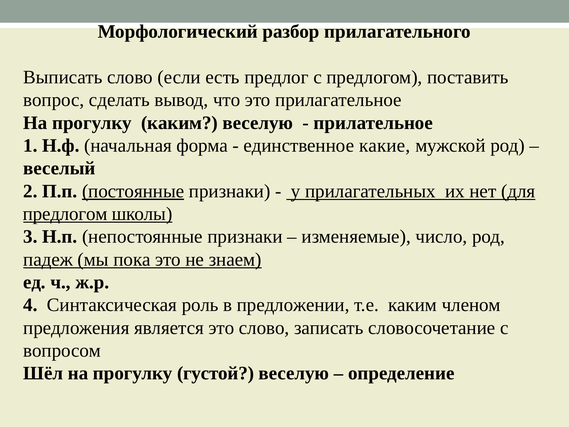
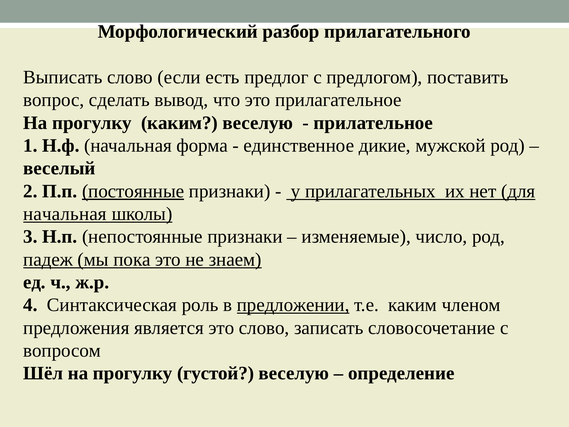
какие: какие -> дикие (385, 146)
предлогом: предлогом -> начальная (65, 214)
предложении underline: none -> present (293, 305)
